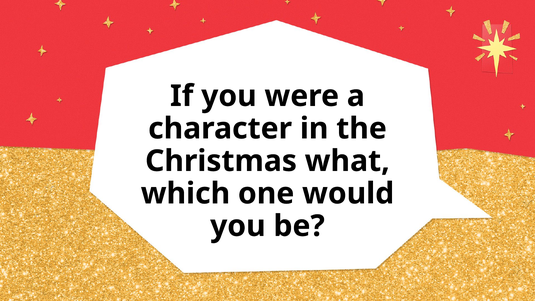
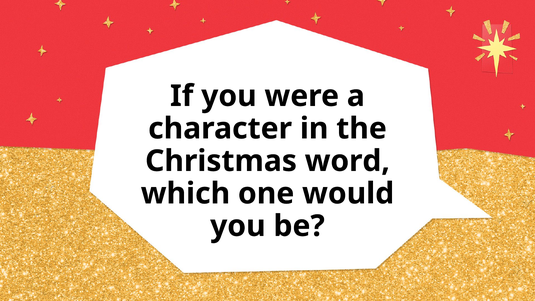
what: what -> word (347, 161)
